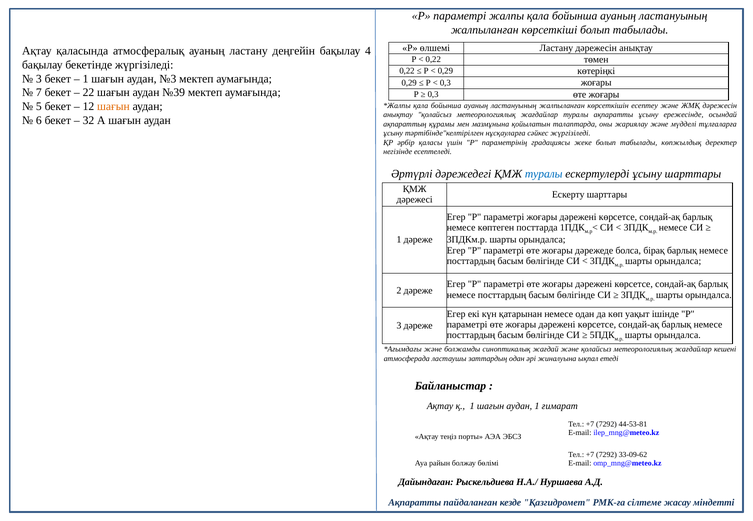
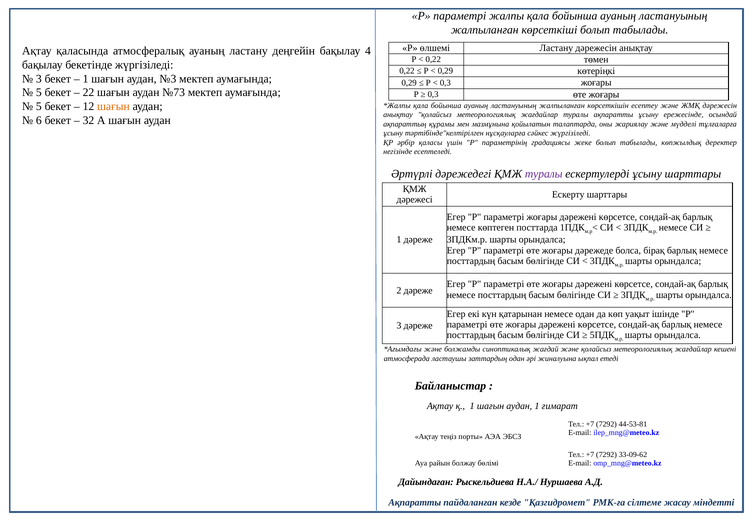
7: 7 -> 5 (39, 93)
№39: №39 -> №73 (174, 93)
туралы colour: blue -> purple (544, 174)
